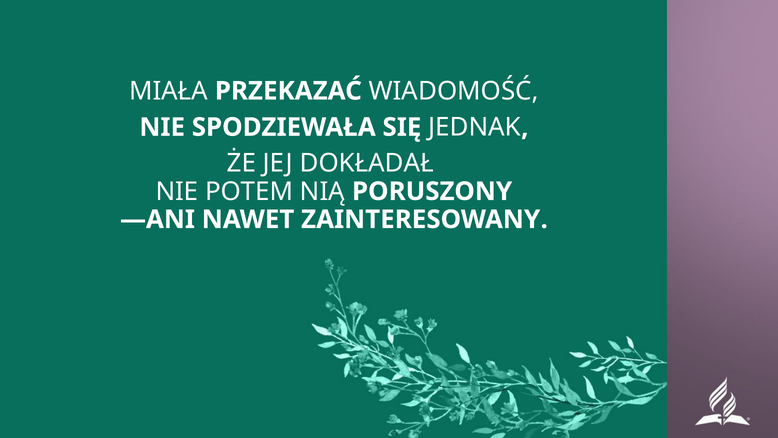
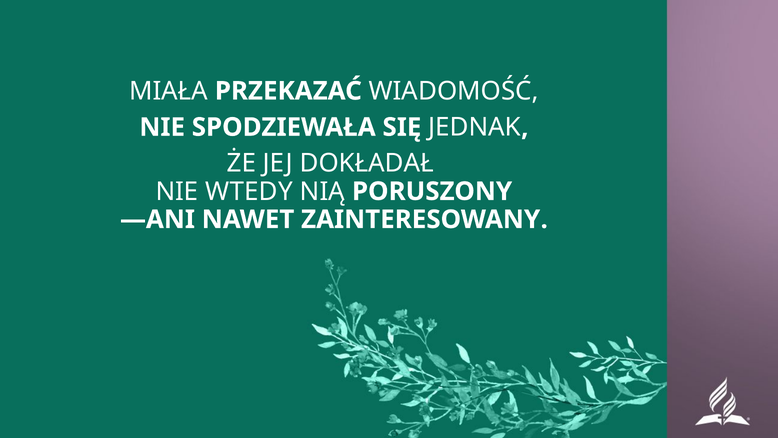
POTEM: POTEM -> WTEDY (249, 191)
